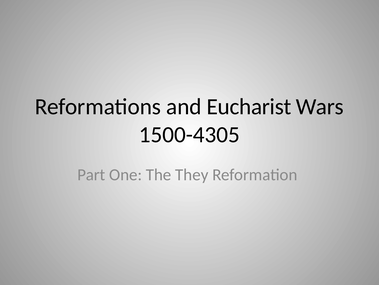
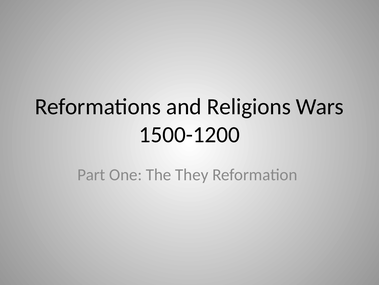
Eucharist: Eucharist -> Religions (249, 106)
1500-4305: 1500-4305 -> 1500-1200 (189, 134)
